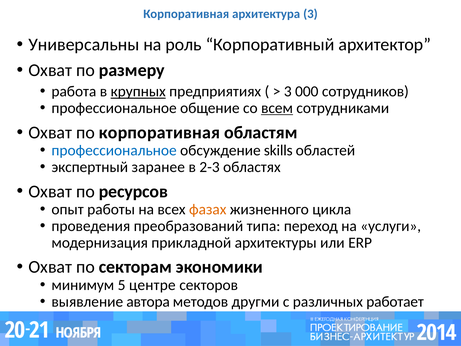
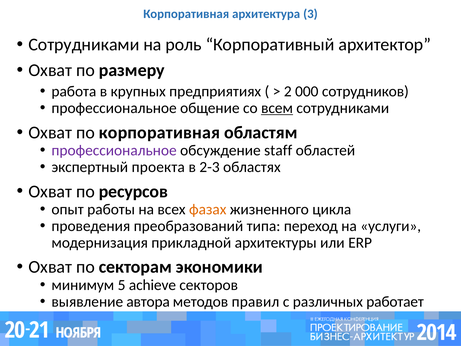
Универсальны: Универсальны -> Сотрудниками (84, 44)
крупных underline: present -> none (138, 91)
3: 3 -> 2 (288, 91)
профессиональное colour: blue -> purple (114, 150)
skills: skills -> staff (278, 150)
заранее: заранее -> проекта (158, 167)
центре: центре -> achieve (152, 285)
другми: другми -> правил (255, 301)
